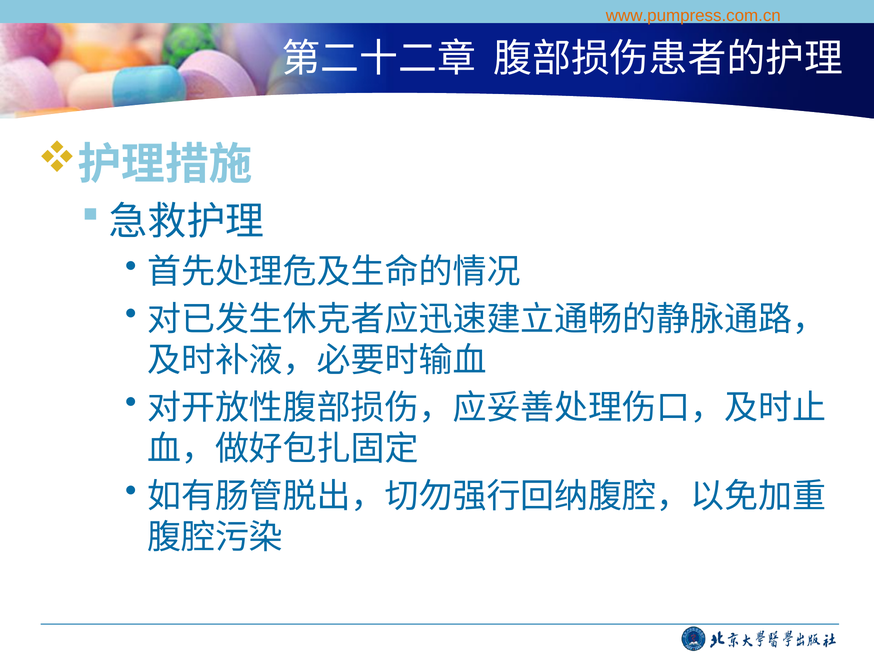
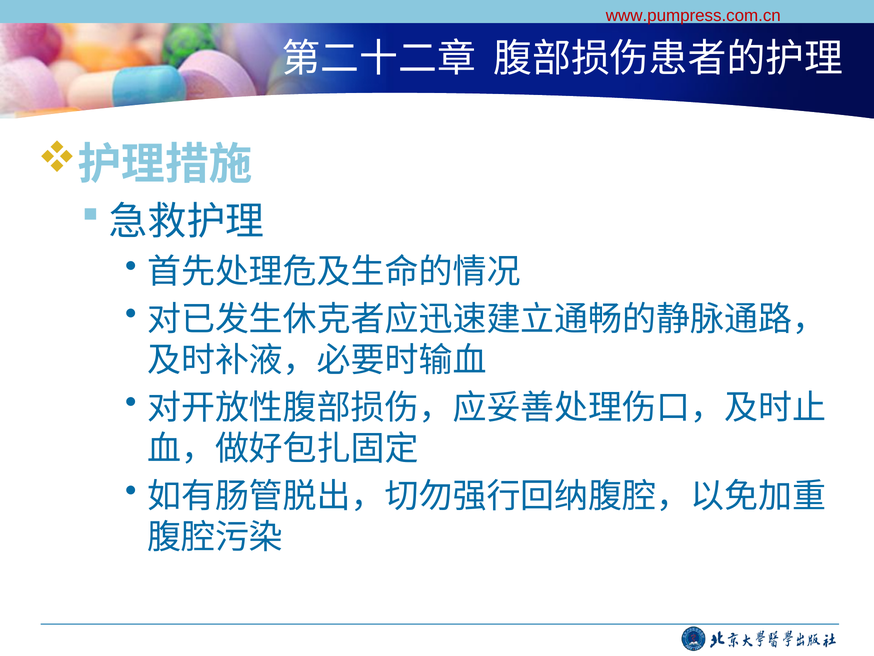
www.pumpress.com.cn colour: orange -> red (693, 16)
